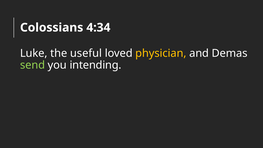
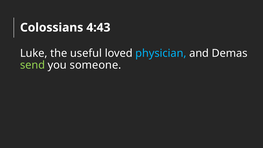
4:34: 4:34 -> 4:43 (98, 28)
physician colour: yellow -> light blue (161, 53)
intending: intending -> someone (95, 65)
